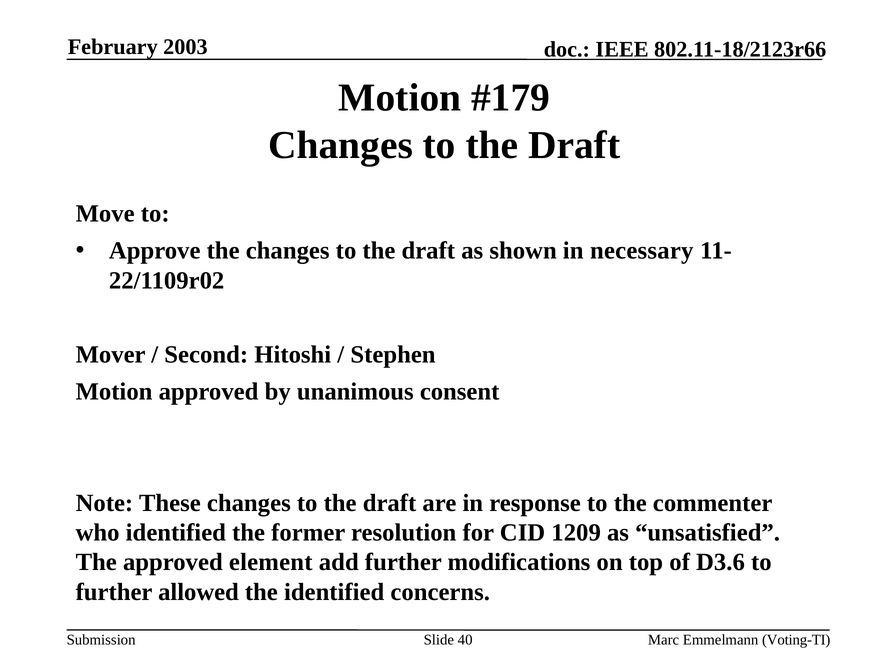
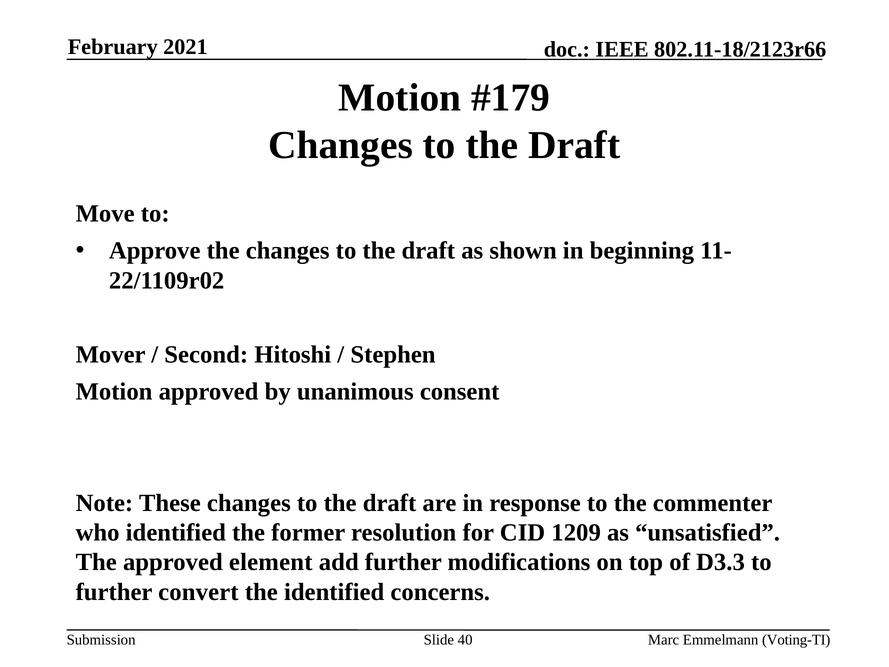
2003: 2003 -> 2021 (185, 47)
necessary: necessary -> beginning (642, 251)
D3.6: D3.6 -> D3.3 (720, 562)
allowed: allowed -> convert (198, 592)
